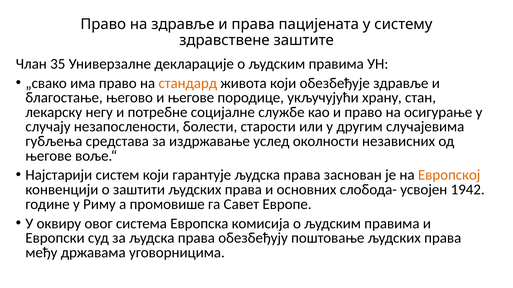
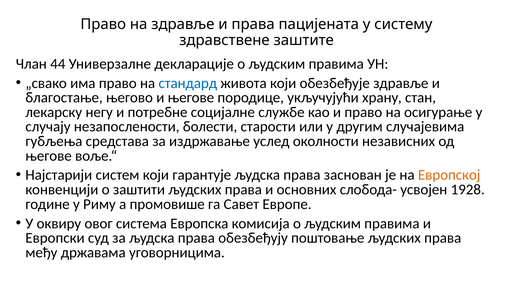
35: 35 -> 44 (58, 64)
стандард colour: orange -> blue (188, 83)
1942: 1942 -> 1928 (468, 190)
